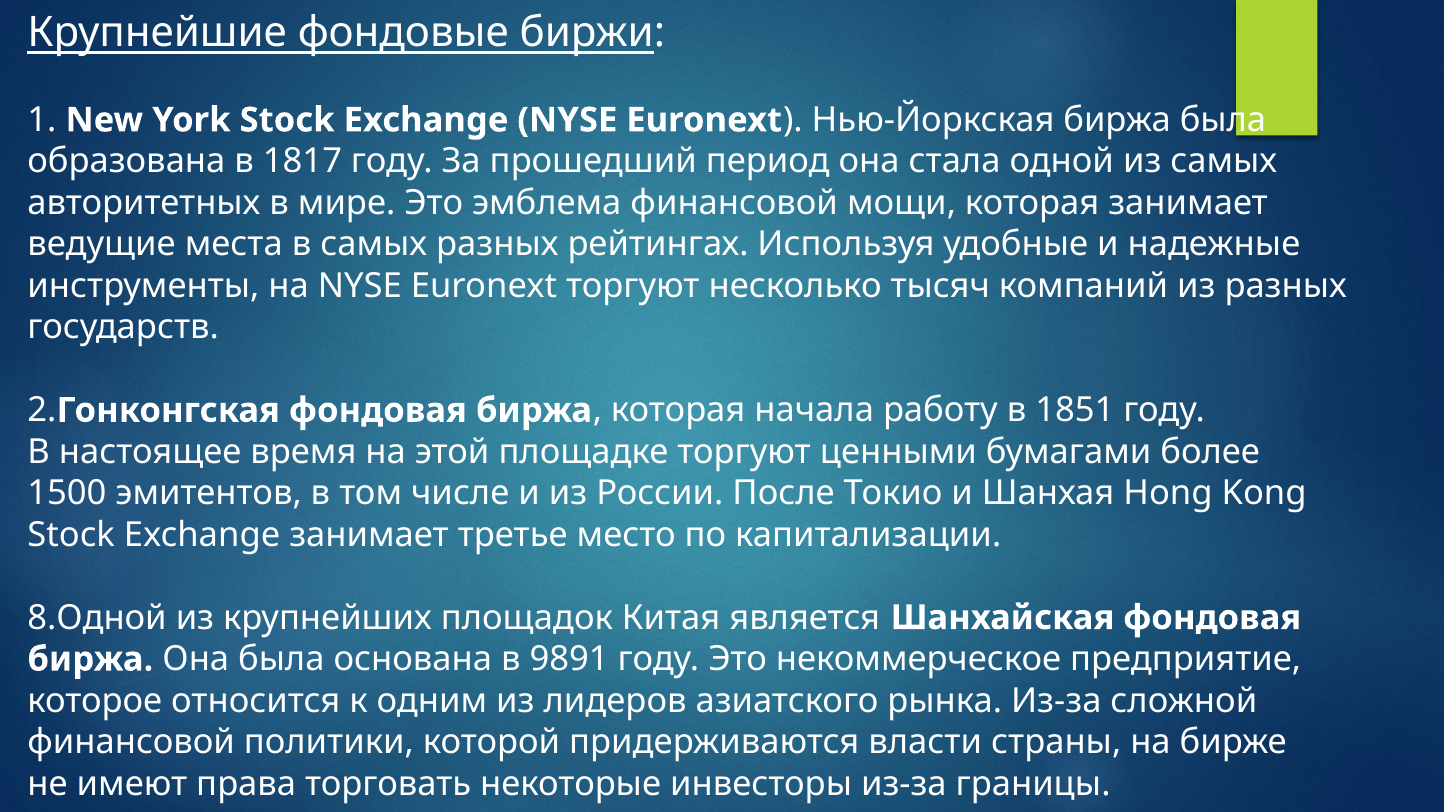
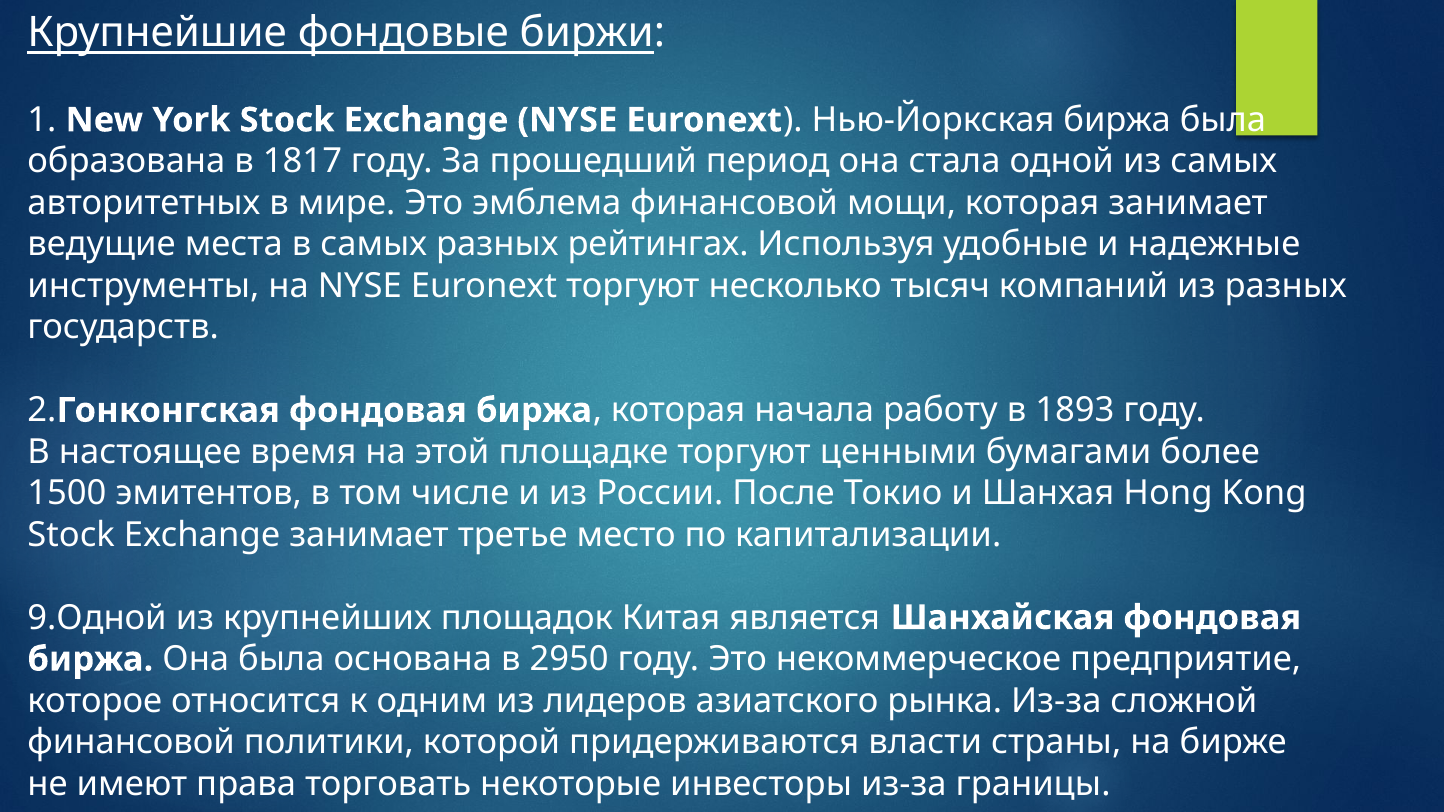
1851: 1851 -> 1893 (1075, 410)
8.Одной: 8.Одной -> 9.Одной (97, 618)
9891: 9891 -> 2950 (569, 659)
